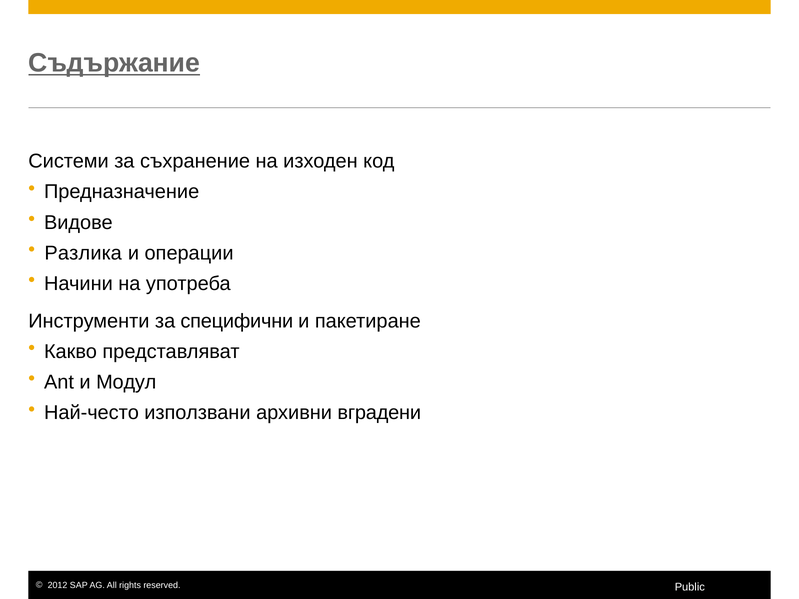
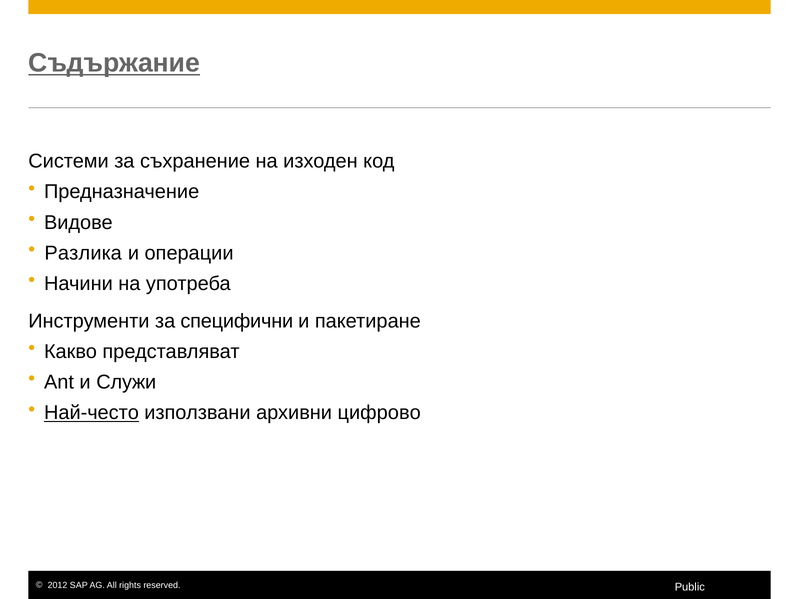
Модул: Модул -> Служи (126, 382)
Най-често underline: none -> present (91, 413)
вградени: вградени -> цифрово (379, 413)
